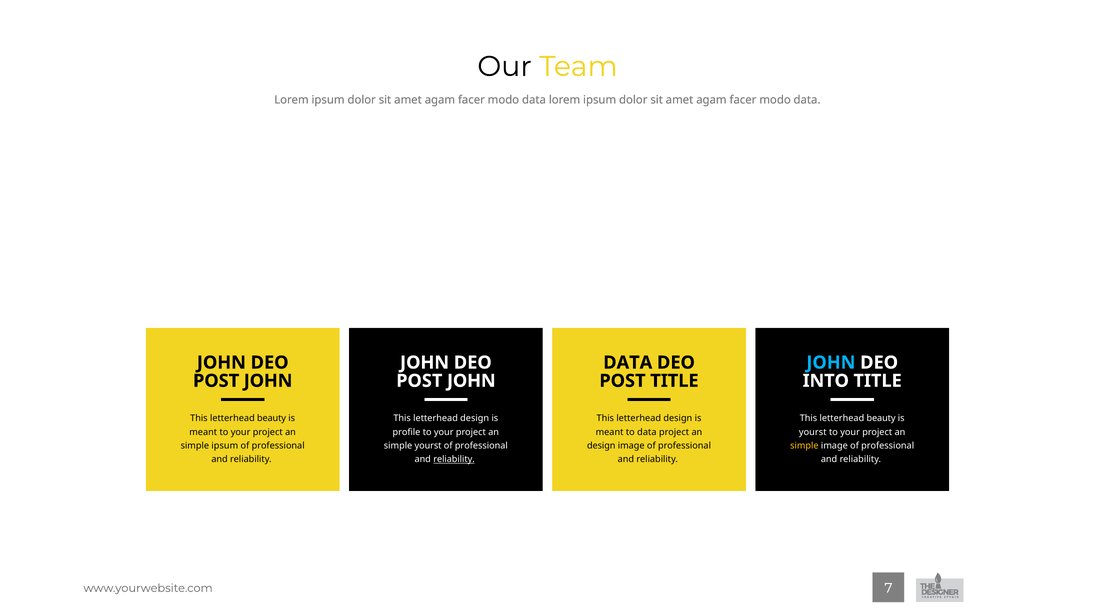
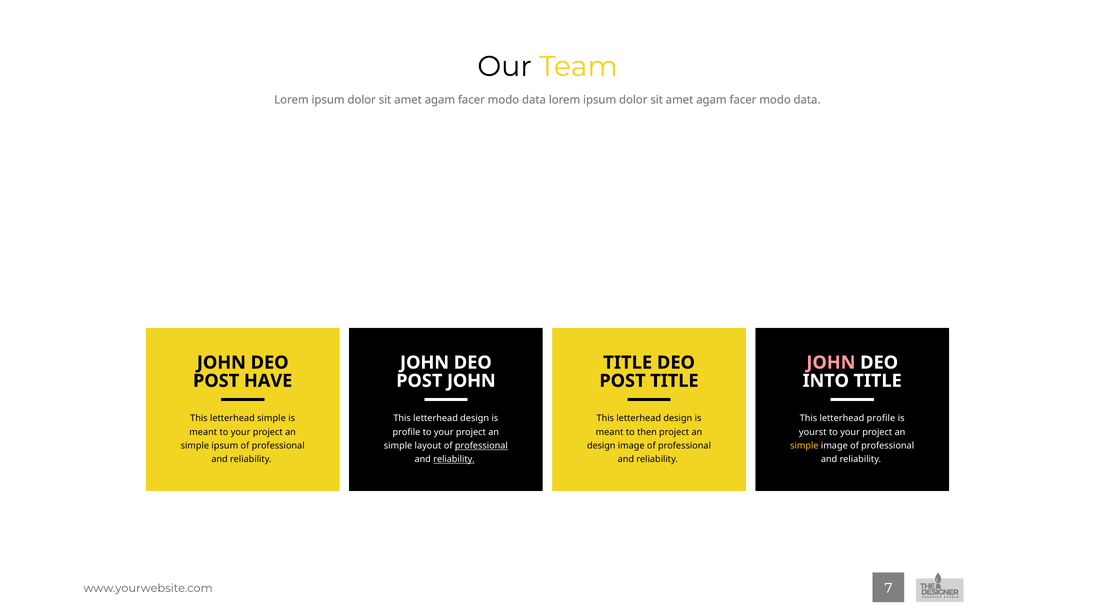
DATA: DATA -> TITLE (628, 363)
JOHN colour: light blue -> pink (831, 363)
JOHN: JOHN -> HAVE (268, 381)
beauty: beauty -> simple (271, 418)
beauty: beauty -> profile (881, 418)
to data: data -> then (647, 432)
simple yourst: yourst -> layout (428, 446)
professional underline: none -> present (481, 446)
